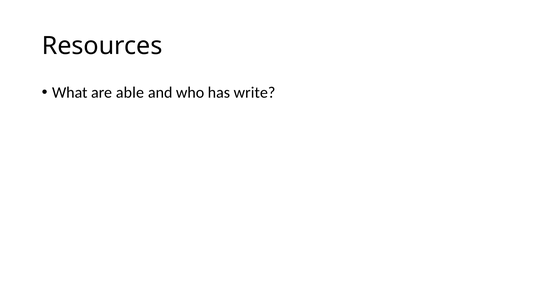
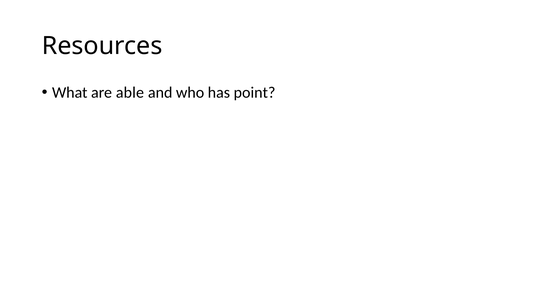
write: write -> point (255, 93)
